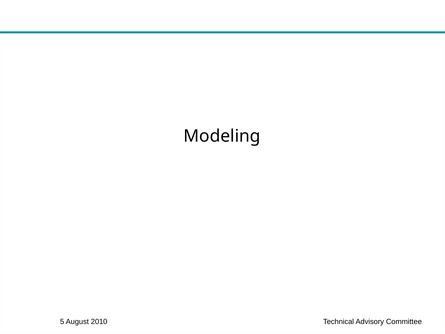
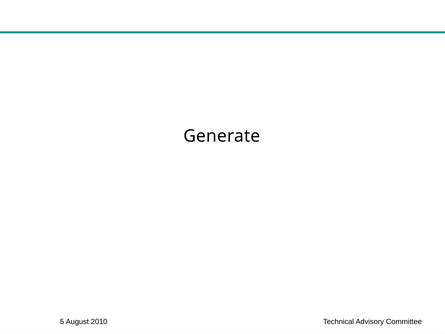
Modeling: Modeling -> Generate (222, 136)
